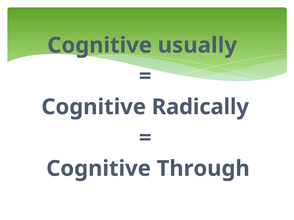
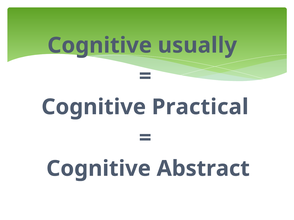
Radically: Radically -> Practical (200, 107)
Through: Through -> Abstract (203, 169)
